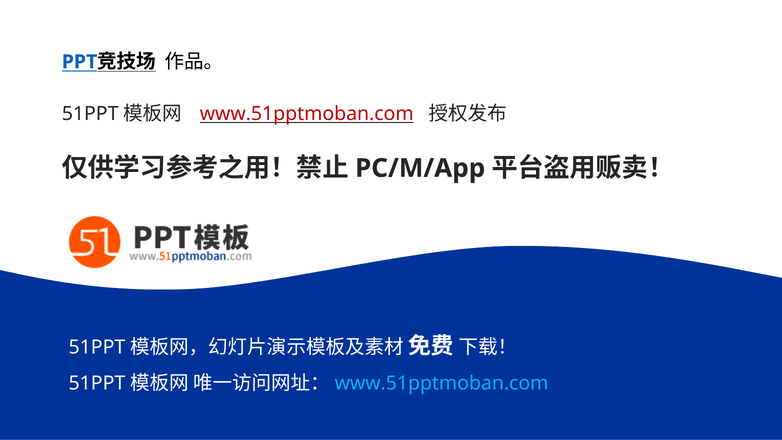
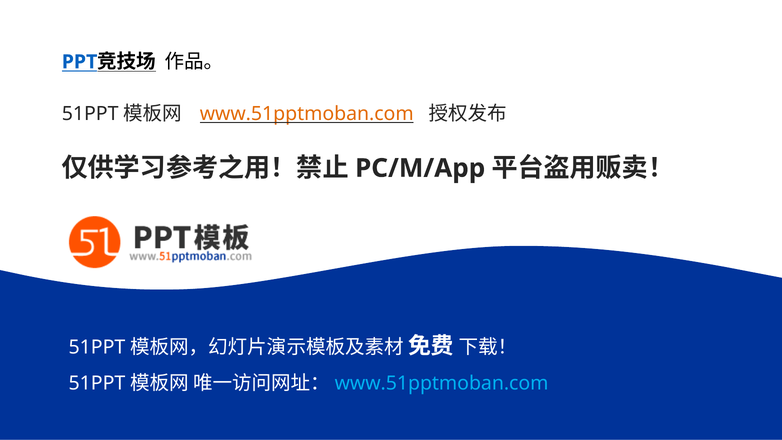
www.51pptmoban.com colour: red -> orange (307, 114)
